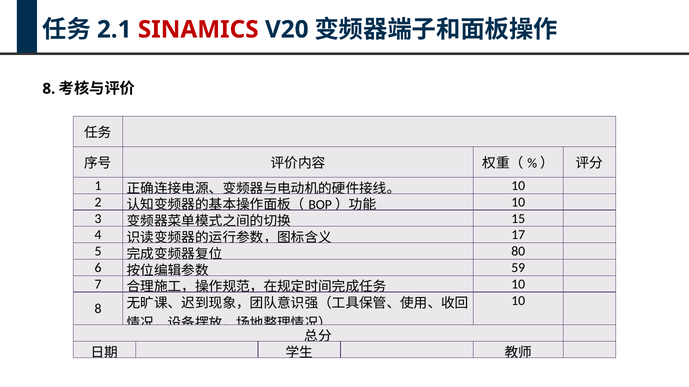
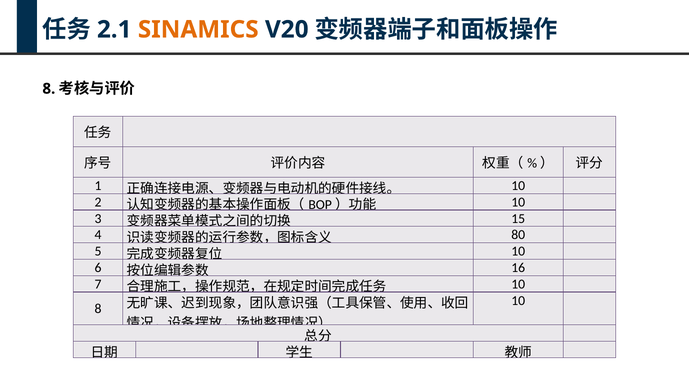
SINAMICS colour: red -> orange (198, 30)
17: 17 -> 80 (518, 235)
80: 80 -> 10 (518, 252)
59: 59 -> 16 (518, 268)
